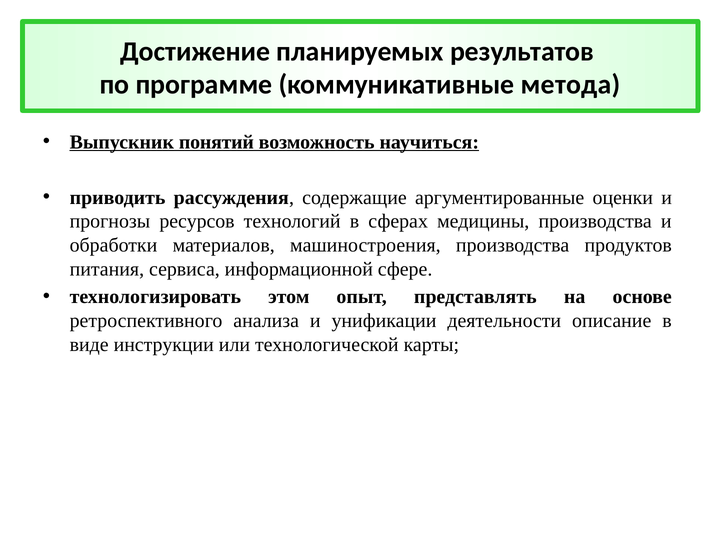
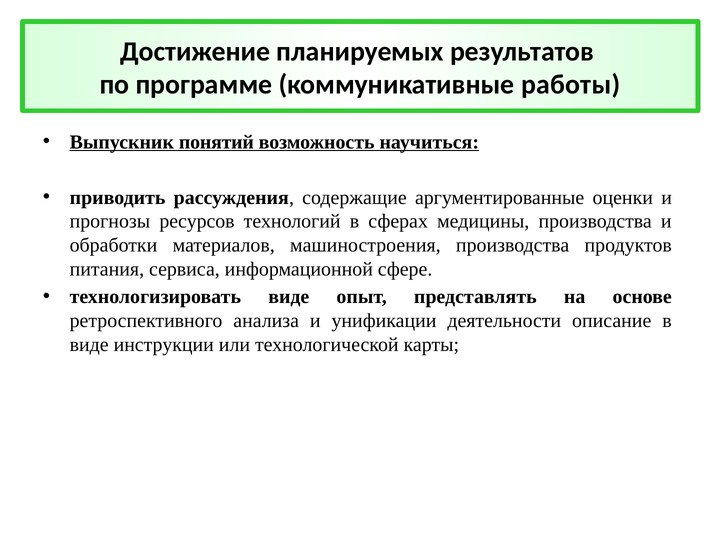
метода: метода -> работы (571, 85)
технологизировать этом: этом -> виде (289, 297)
